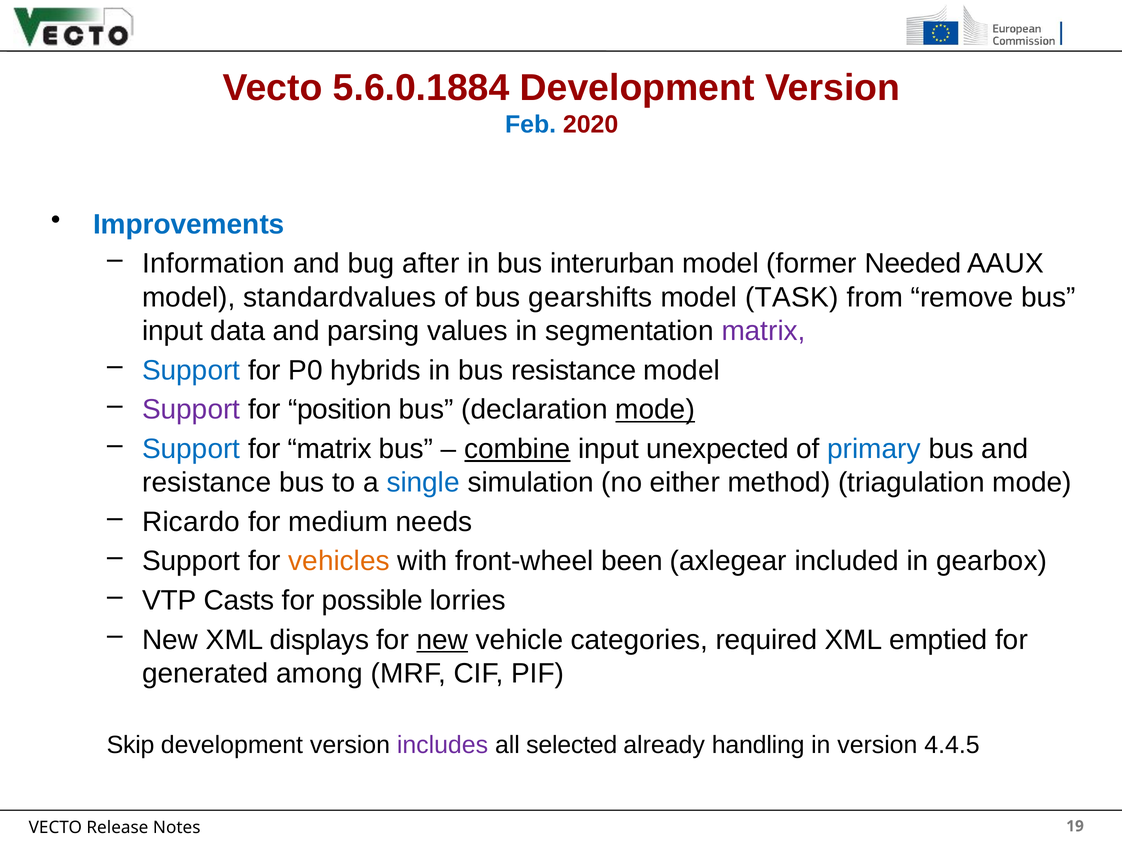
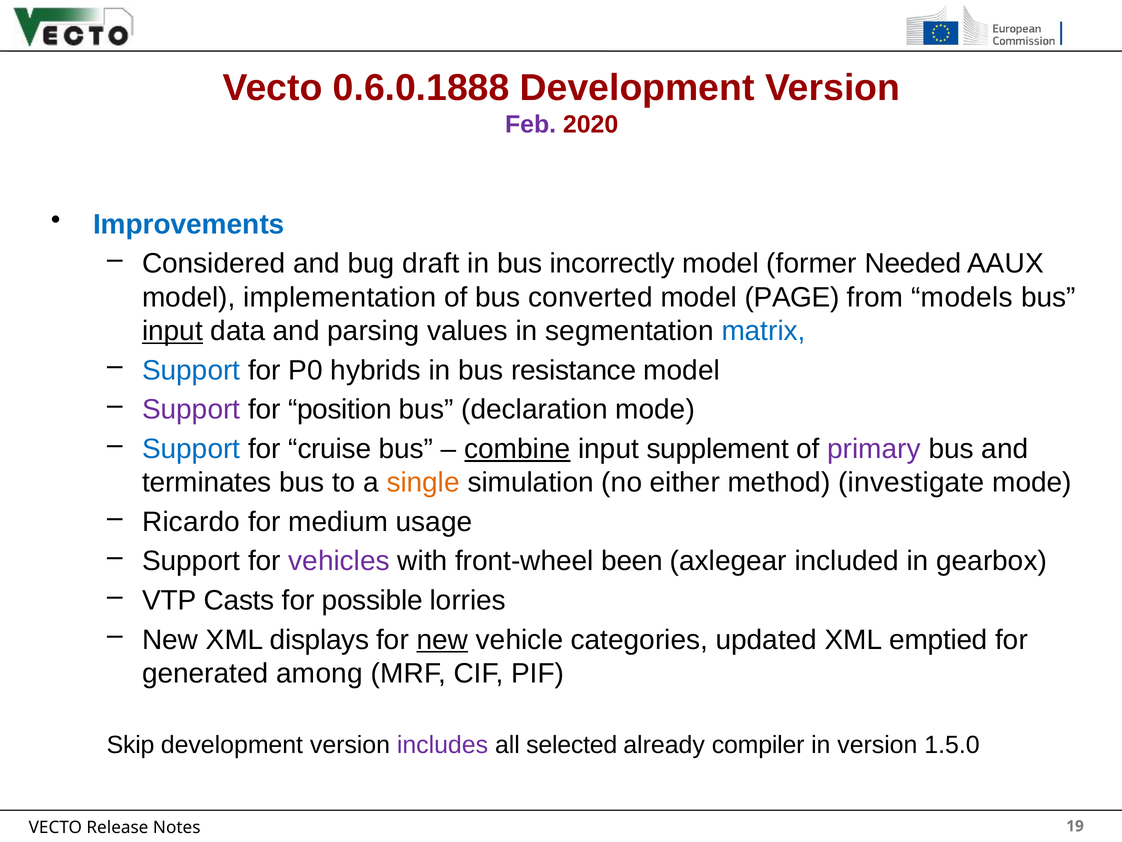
5.6.0.1884: 5.6.0.1884 -> 0.6.0.1888 (421, 88)
Feb colour: blue -> purple (531, 124)
Information: Information -> Considered (214, 264)
after: after -> draft (431, 264)
interurban: interurban -> incorrectly (612, 264)
standardvalues: standardvalues -> implementation (340, 297)
gearshifts: gearshifts -> converted (590, 297)
TASK: TASK -> PAGE (792, 297)
remove: remove -> models (962, 297)
input underline: none -> present (172, 331)
matrix colour: purple -> blue (764, 331)
mode underline: present -> none (655, 409)
for matrix: matrix -> cruise (330, 449)
unexpected: unexpected -> supplement (718, 449)
primary colour: blue -> purple (874, 449)
resistance: resistance -> terminates (207, 482)
single colour: blue -> orange (423, 482)
triagulation: triagulation -> investigate (911, 482)
needs: needs -> usage (434, 522)
vehicles colour: orange -> purple (339, 561)
required: required -> updated (766, 639)
handling: handling -> compiler (758, 744)
4.4.5: 4.4.5 -> 1.5.0 (952, 744)
